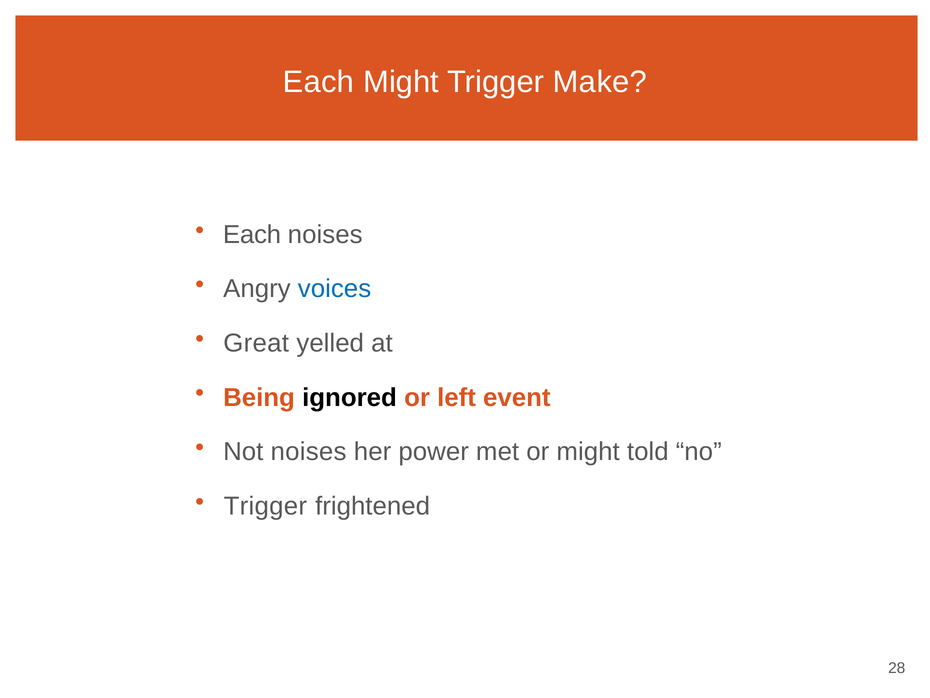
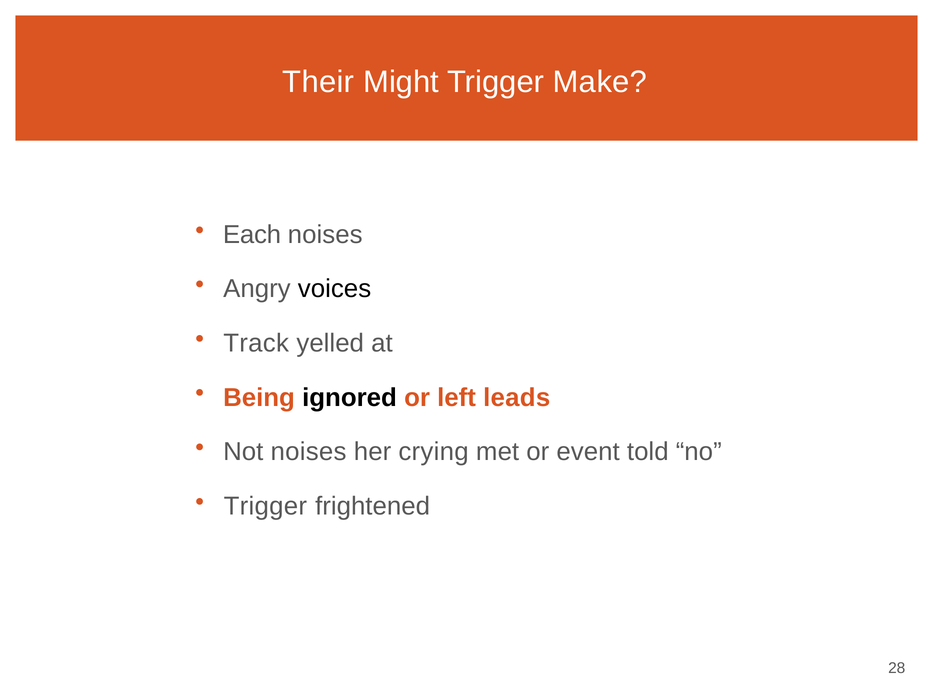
Each: Each -> Their (318, 82)
voices colour: blue -> black (335, 289)
Great: Great -> Track (256, 343)
event: event -> leads (517, 397)
power: power -> crying (434, 452)
or might: might -> event (588, 452)
